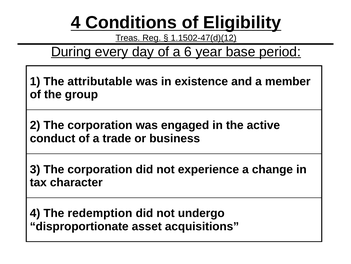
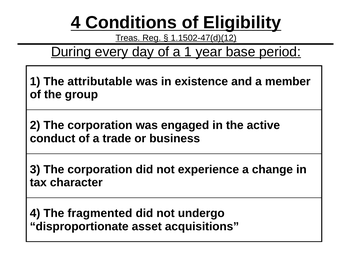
a 6: 6 -> 1 (188, 52)
redemption: redemption -> fragmented (100, 213)
